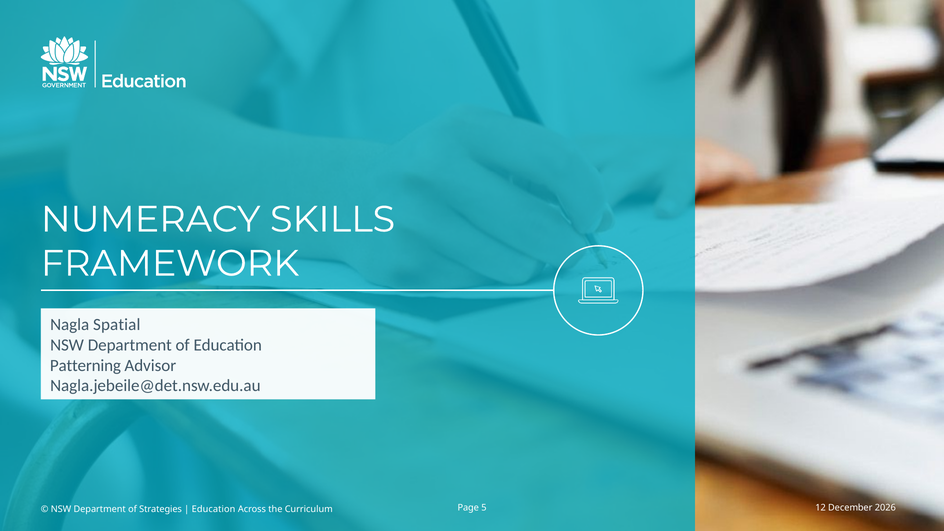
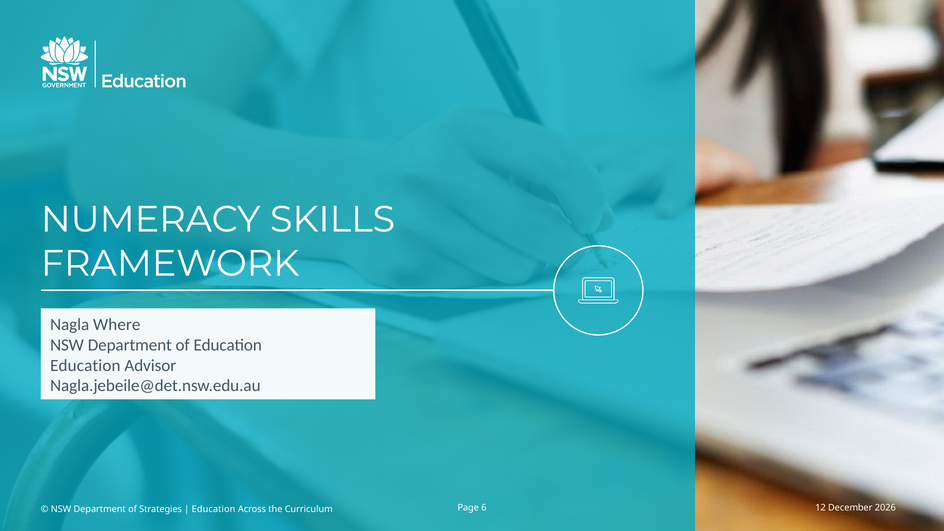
Spatial: Spatial -> Where (117, 324)
Patterning: Patterning -> Education (85, 365)
5: 5 -> 6 (484, 508)
